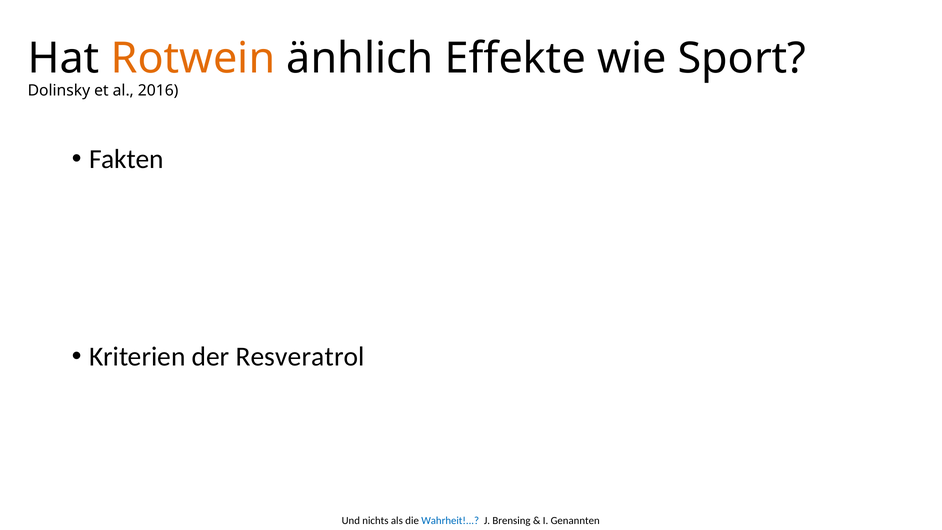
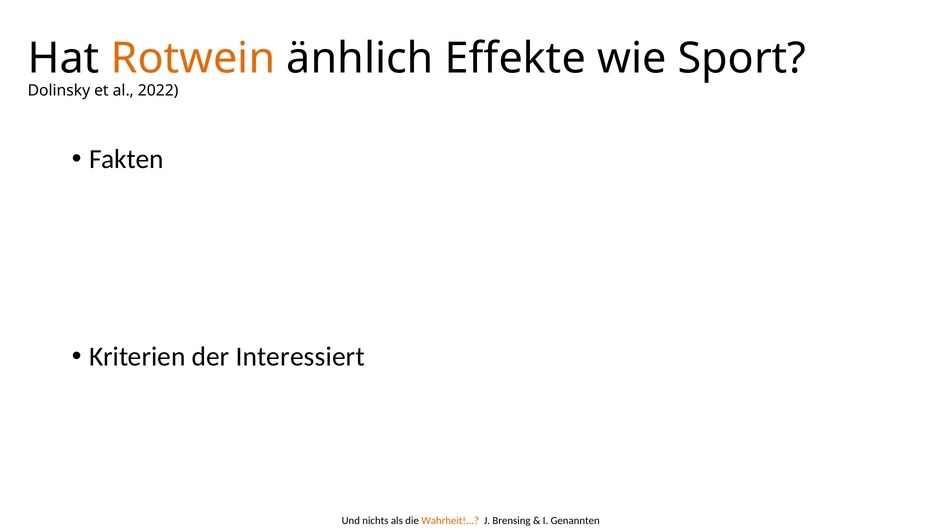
2016: 2016 -> 2022 (158, 91)
Resveratrol: Resveratrol -> Interessiert (300, 357)
Wahrheit colour: blue -> orange (450, 520)
